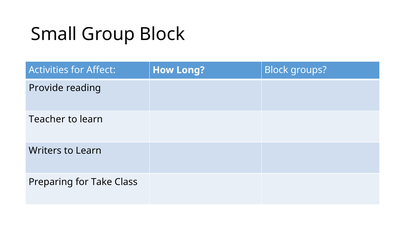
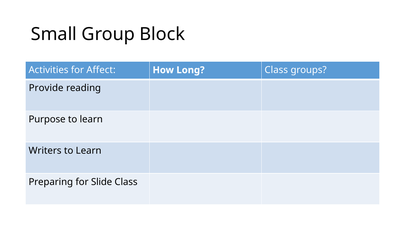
Long Block: Block -> Class (276, 70)
Teacher: Teacher -> Purpose (47, 119)
Take: Take -> Slide (102, 182)
